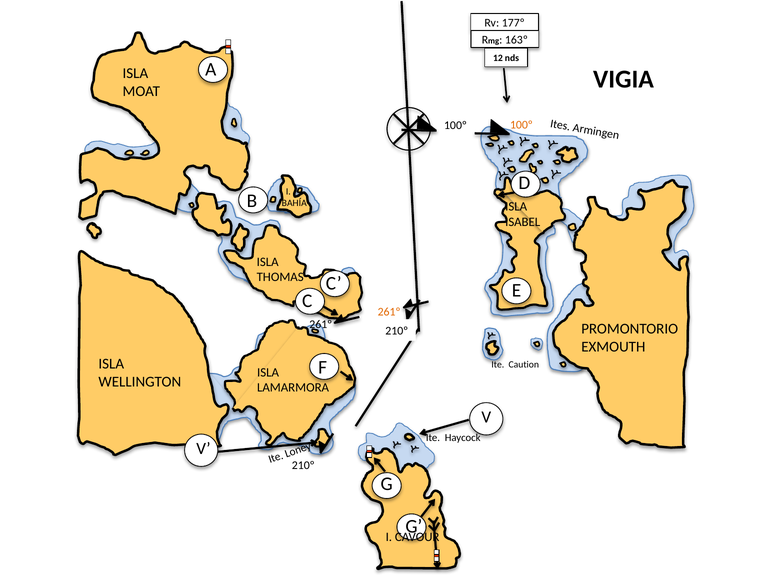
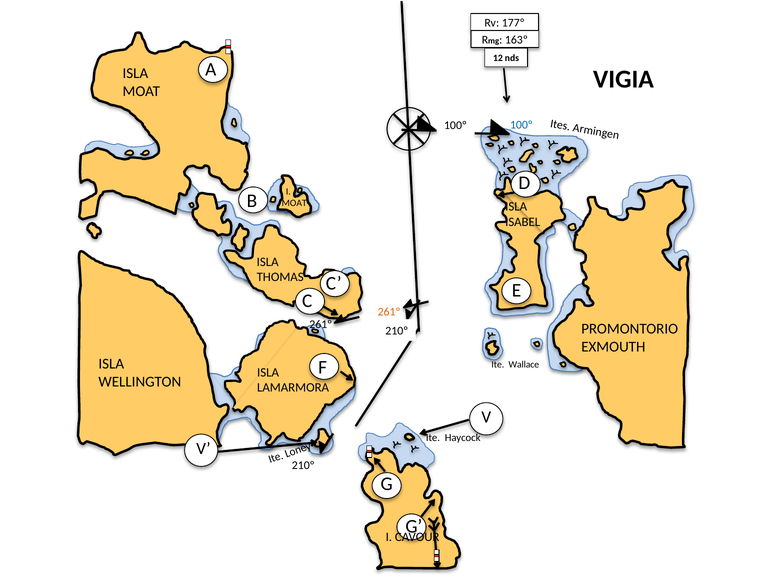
100º colour: orange -> blue (521, 125)
BAHÍA: BAHÍA -> MOAT (294, 203)
Caution: Caution -> Wallace (524, 365)
